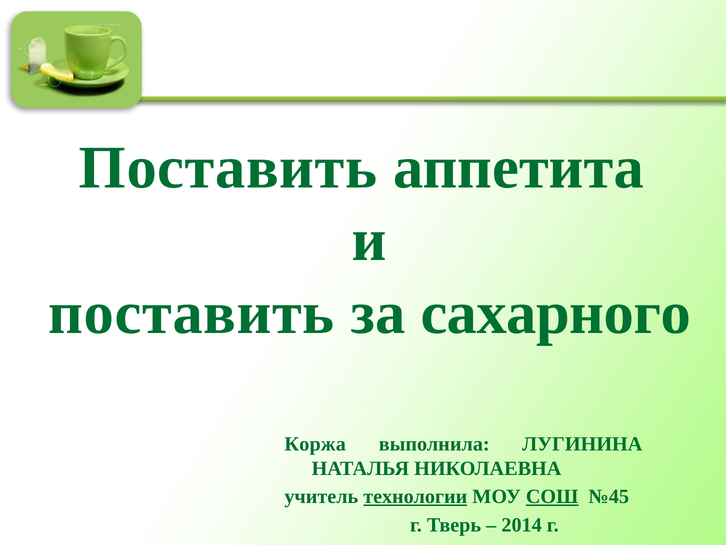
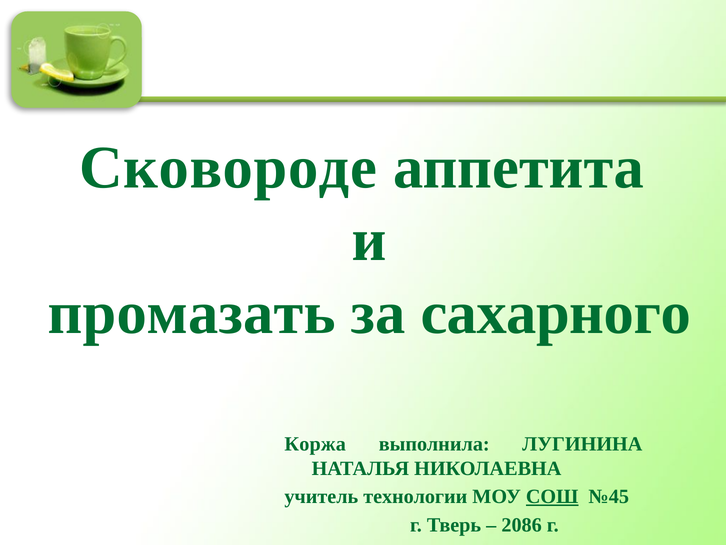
Поставить: Поставить -> Сковороде (228, 168)
поставить: поставить -> промазать (192, 313)
технологии underline: present -> none (415, 496)
2014: 2014 -> 2086 (522, 524)
